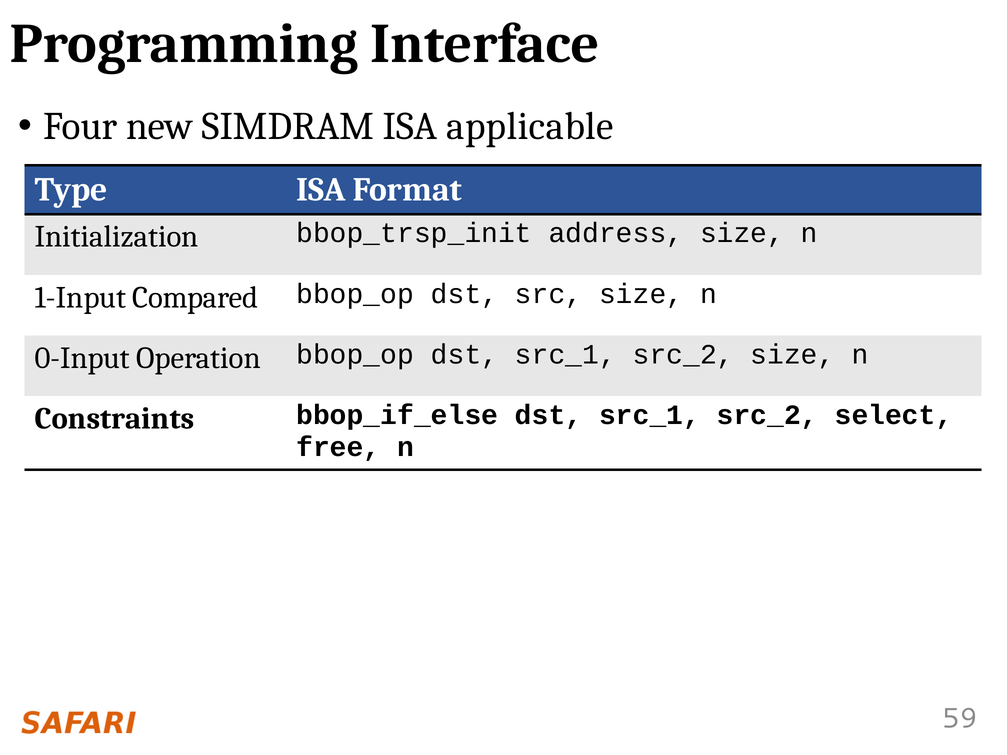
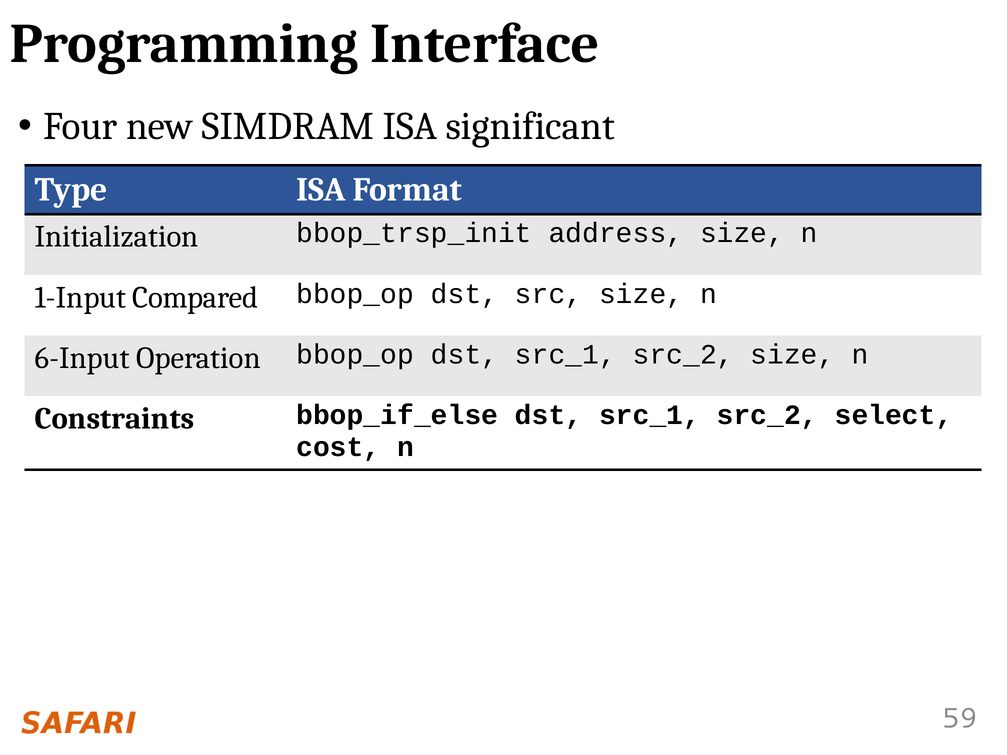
applicable: applicable -> significant (530, 126)
0-Input: 0-Input -> 6-Input (82, 358)
free: free -> cost (338, 447)
